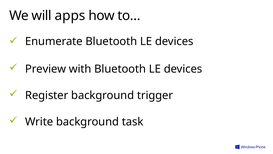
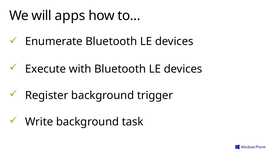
Preview: Preview -> Execute (46, 69)
